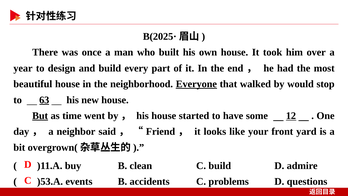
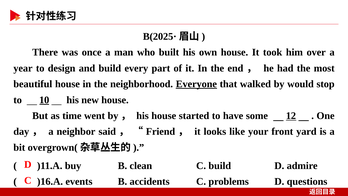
63: 63 -> 10 (44, 100)
But underline: present -> none (40, 116)
)53.A: )53.A -> )16.A (50, 181)
